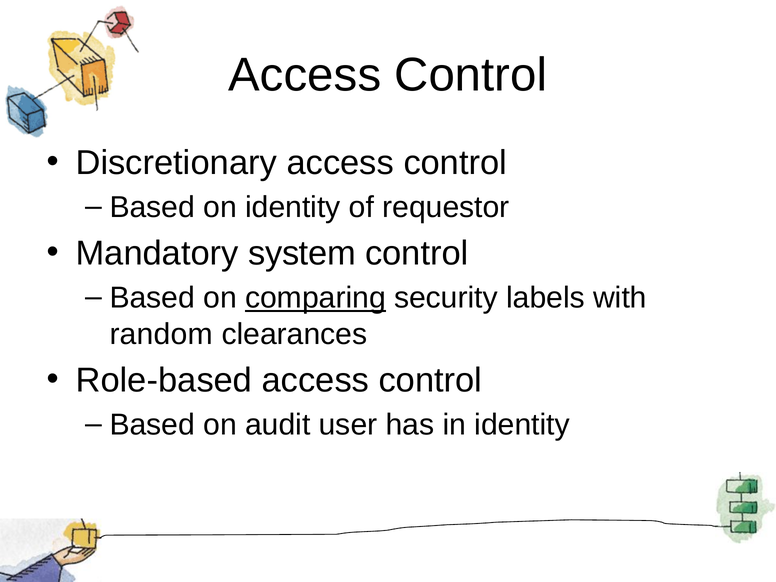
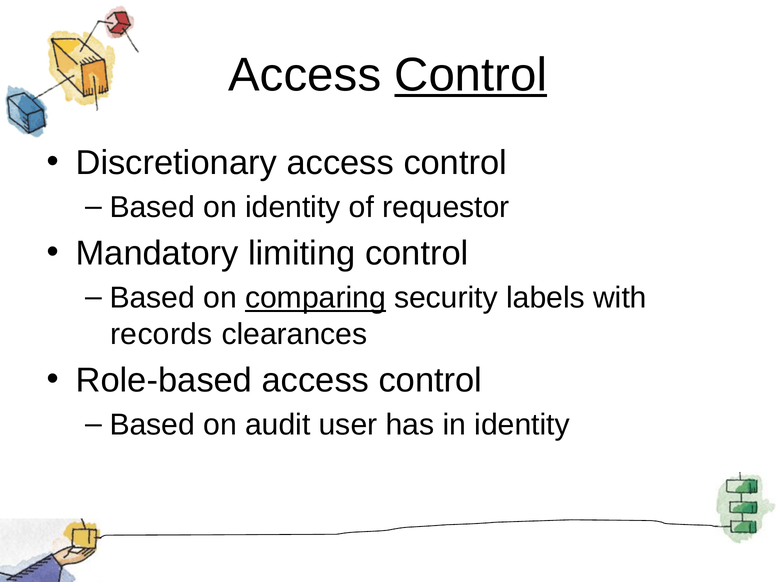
Control underline: none -> present (471, 75)
system: system -> limiting (302, 253)
random: random -> records (161, 334)
